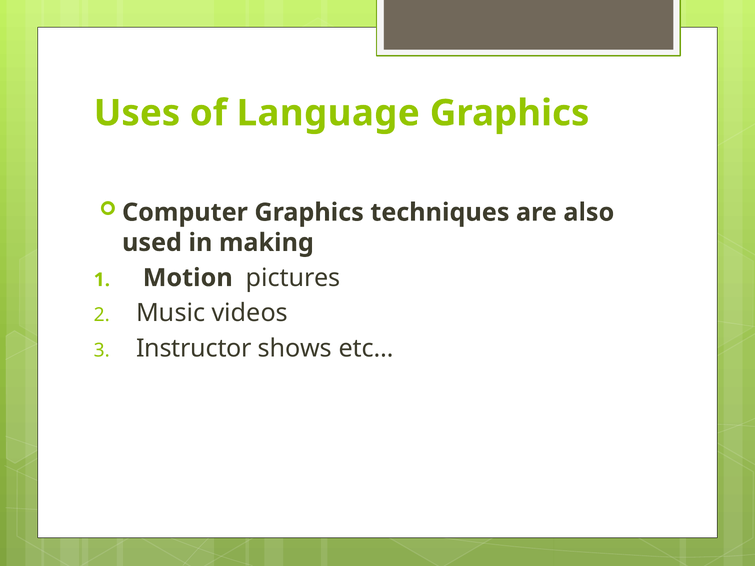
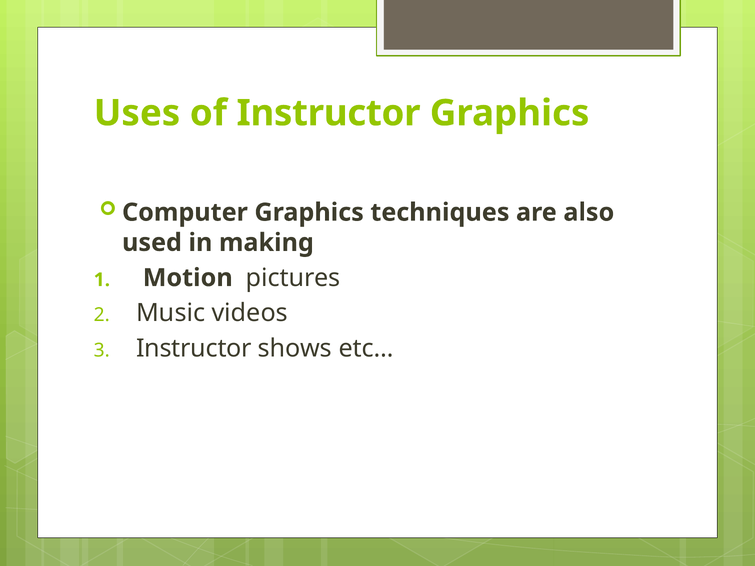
of Language: Language -> Instructor (328, 113)
